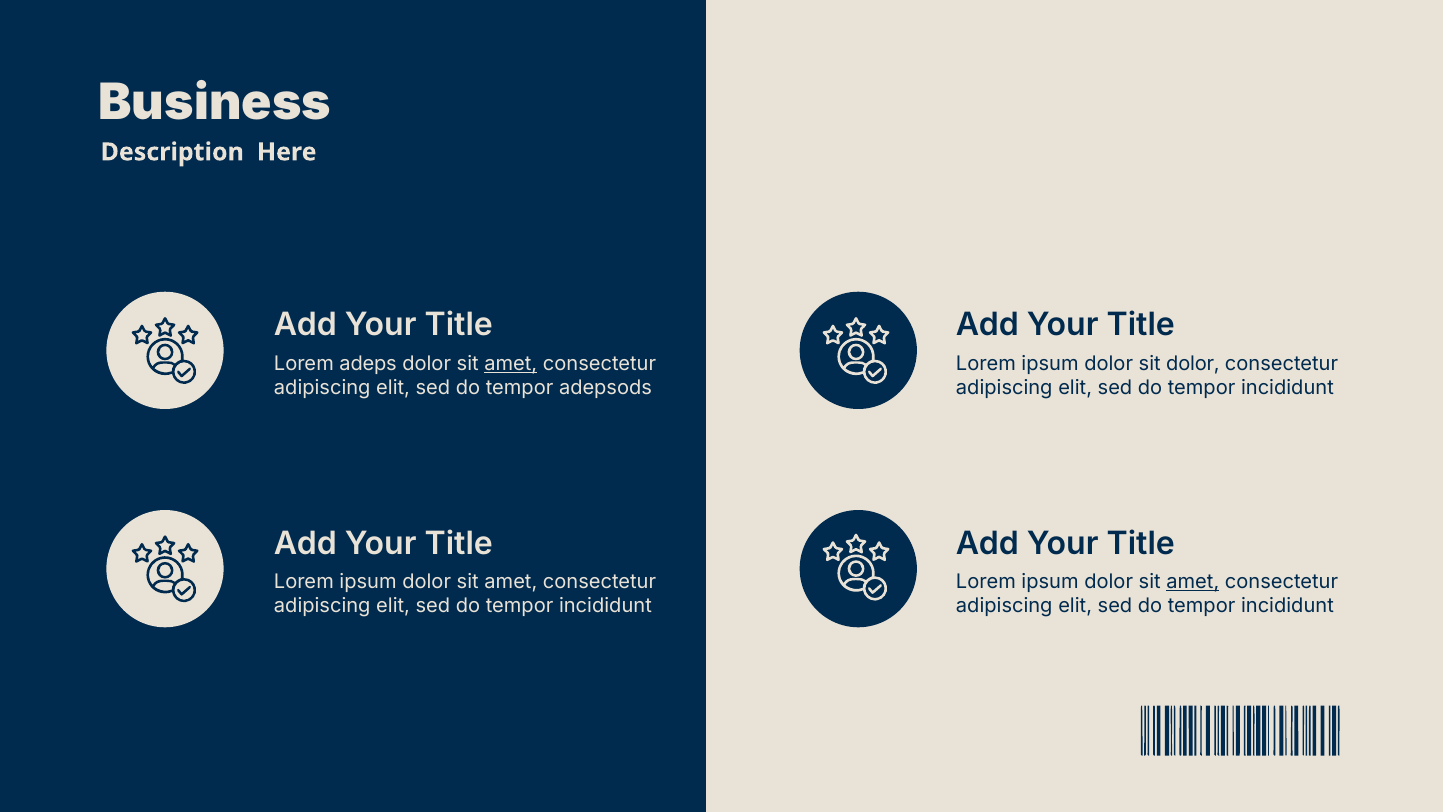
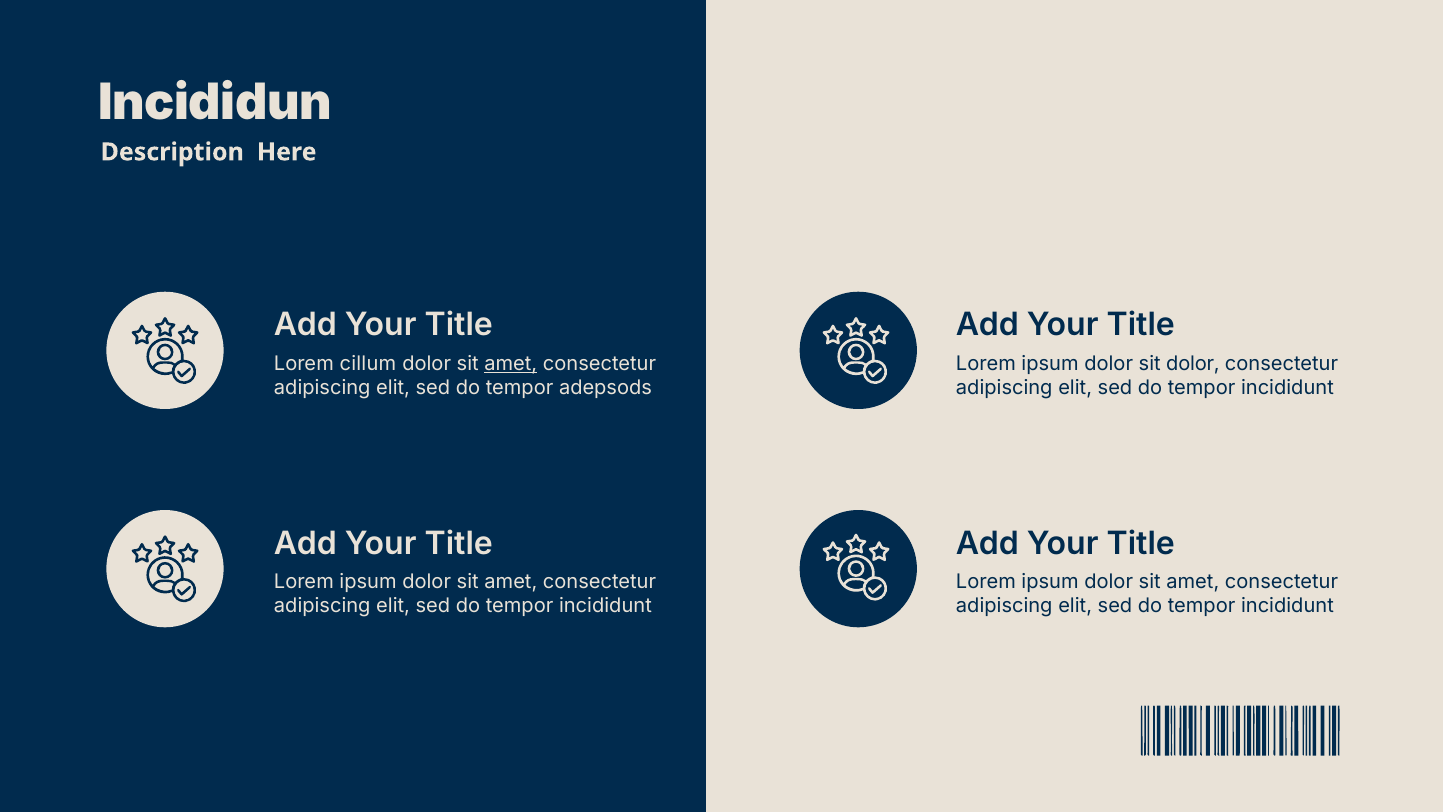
Business: Business -> Incididun (215, 103)
adeps: adeps -> cillum (368, 364)
amet underline: present -> none (1193, 582)
